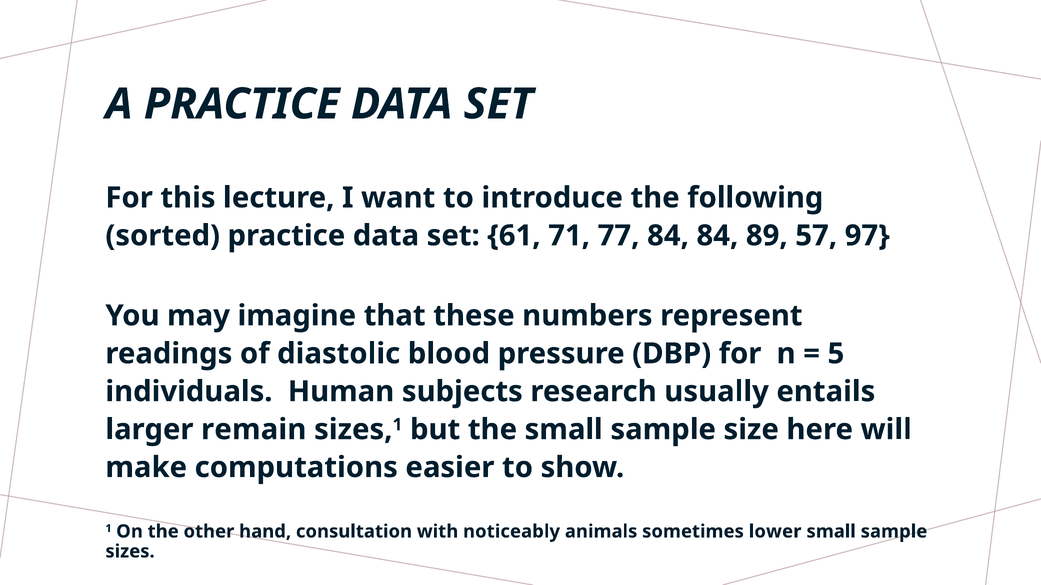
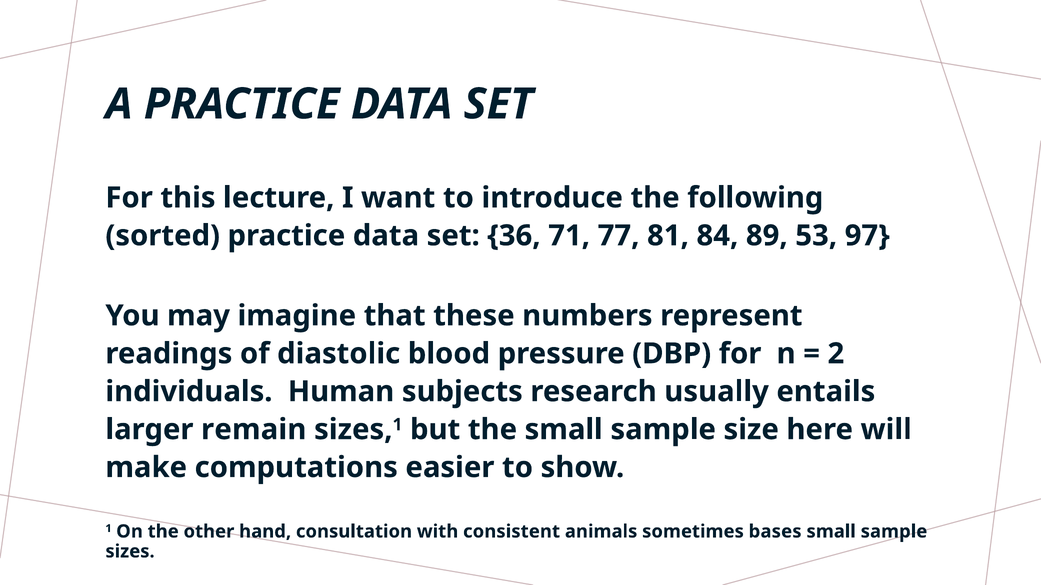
61: 61 -> 36 (514, 236)
77 84: 84 -> 81 (668, 236)
57: 57 -> 53 (816, 236)
5: 5 -> 2 (836, 354)
noticeably: noticeably -> consistent (512, 532)
lower: lower -> bases (775, 532)
